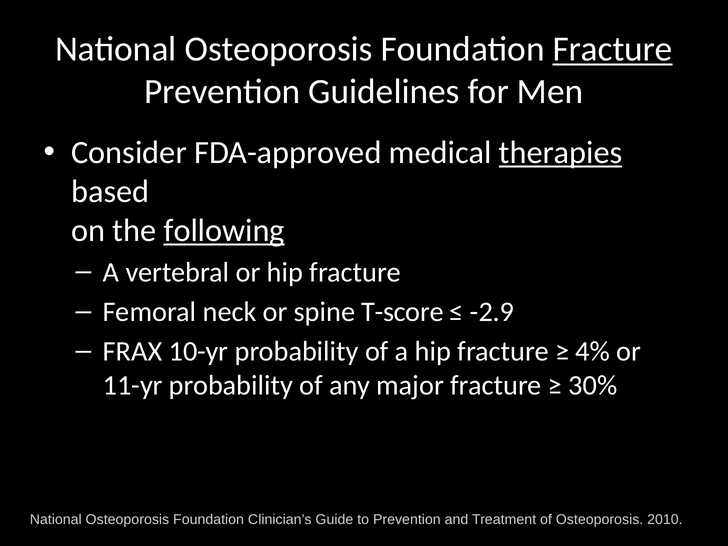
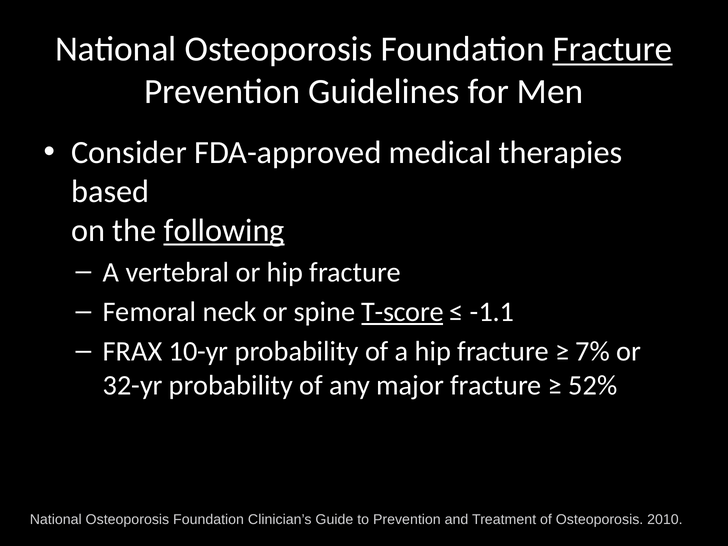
therapies underline: present -> none (561, 153)
T-score underline: none -> present (402, 312)
-2.9: -2.9 -> -1.1 (492, 312)
4%: 4% -> 7% (593, 352)
11-yr: 11-yr -> 32-yr (133, 386)
30%: 30% -> 52% (593, 386)
